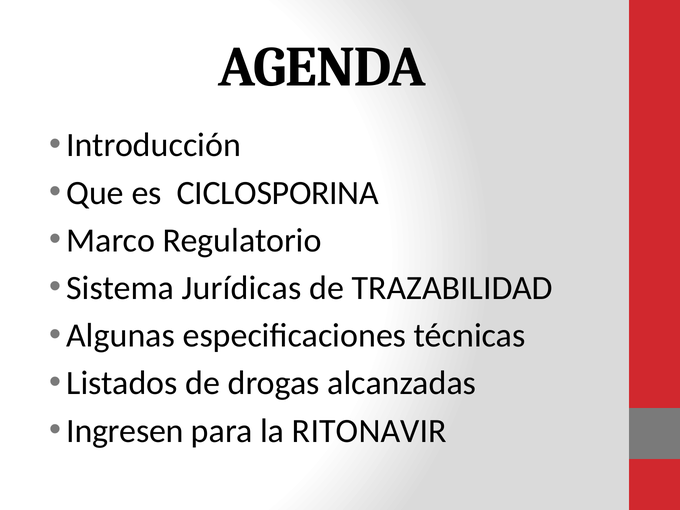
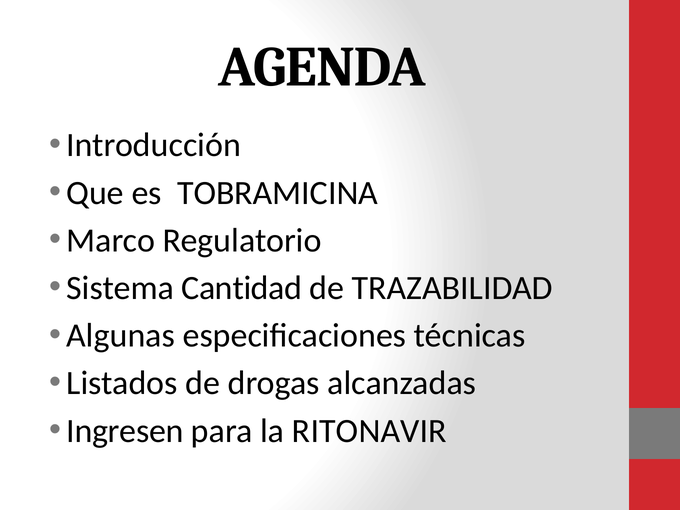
CICLOSPORINA: CICLOSPORINA -> TOBRAMICINA (278, 193)
Jurídicas: Jurídicas -> Cantidad (242, 288)
